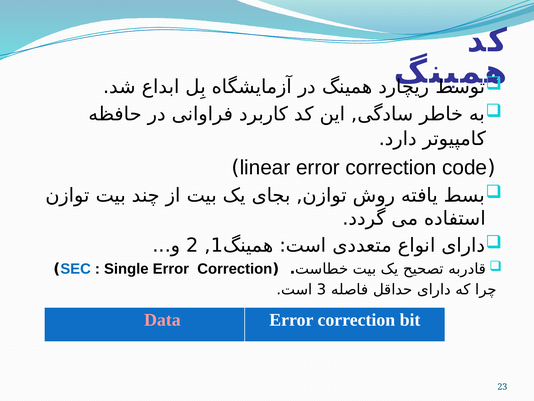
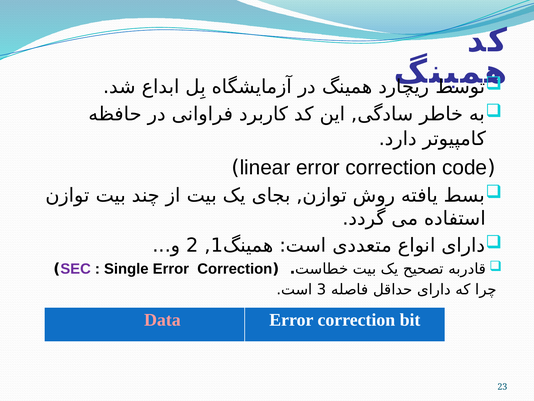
SEC colour: blue -> purple (76, 268)
